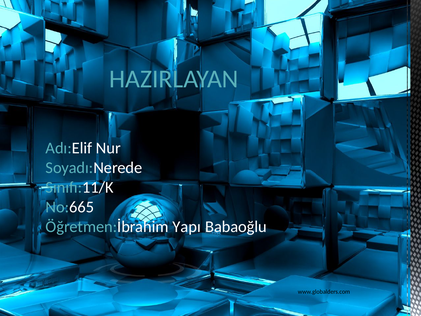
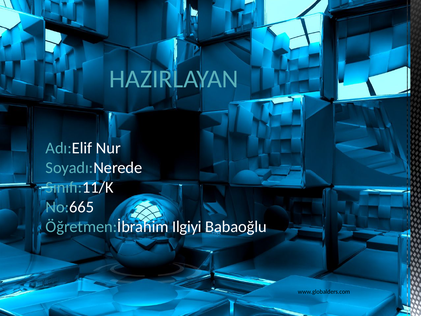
Yapı: Yapı -> Ilgiyi (187, 227)
